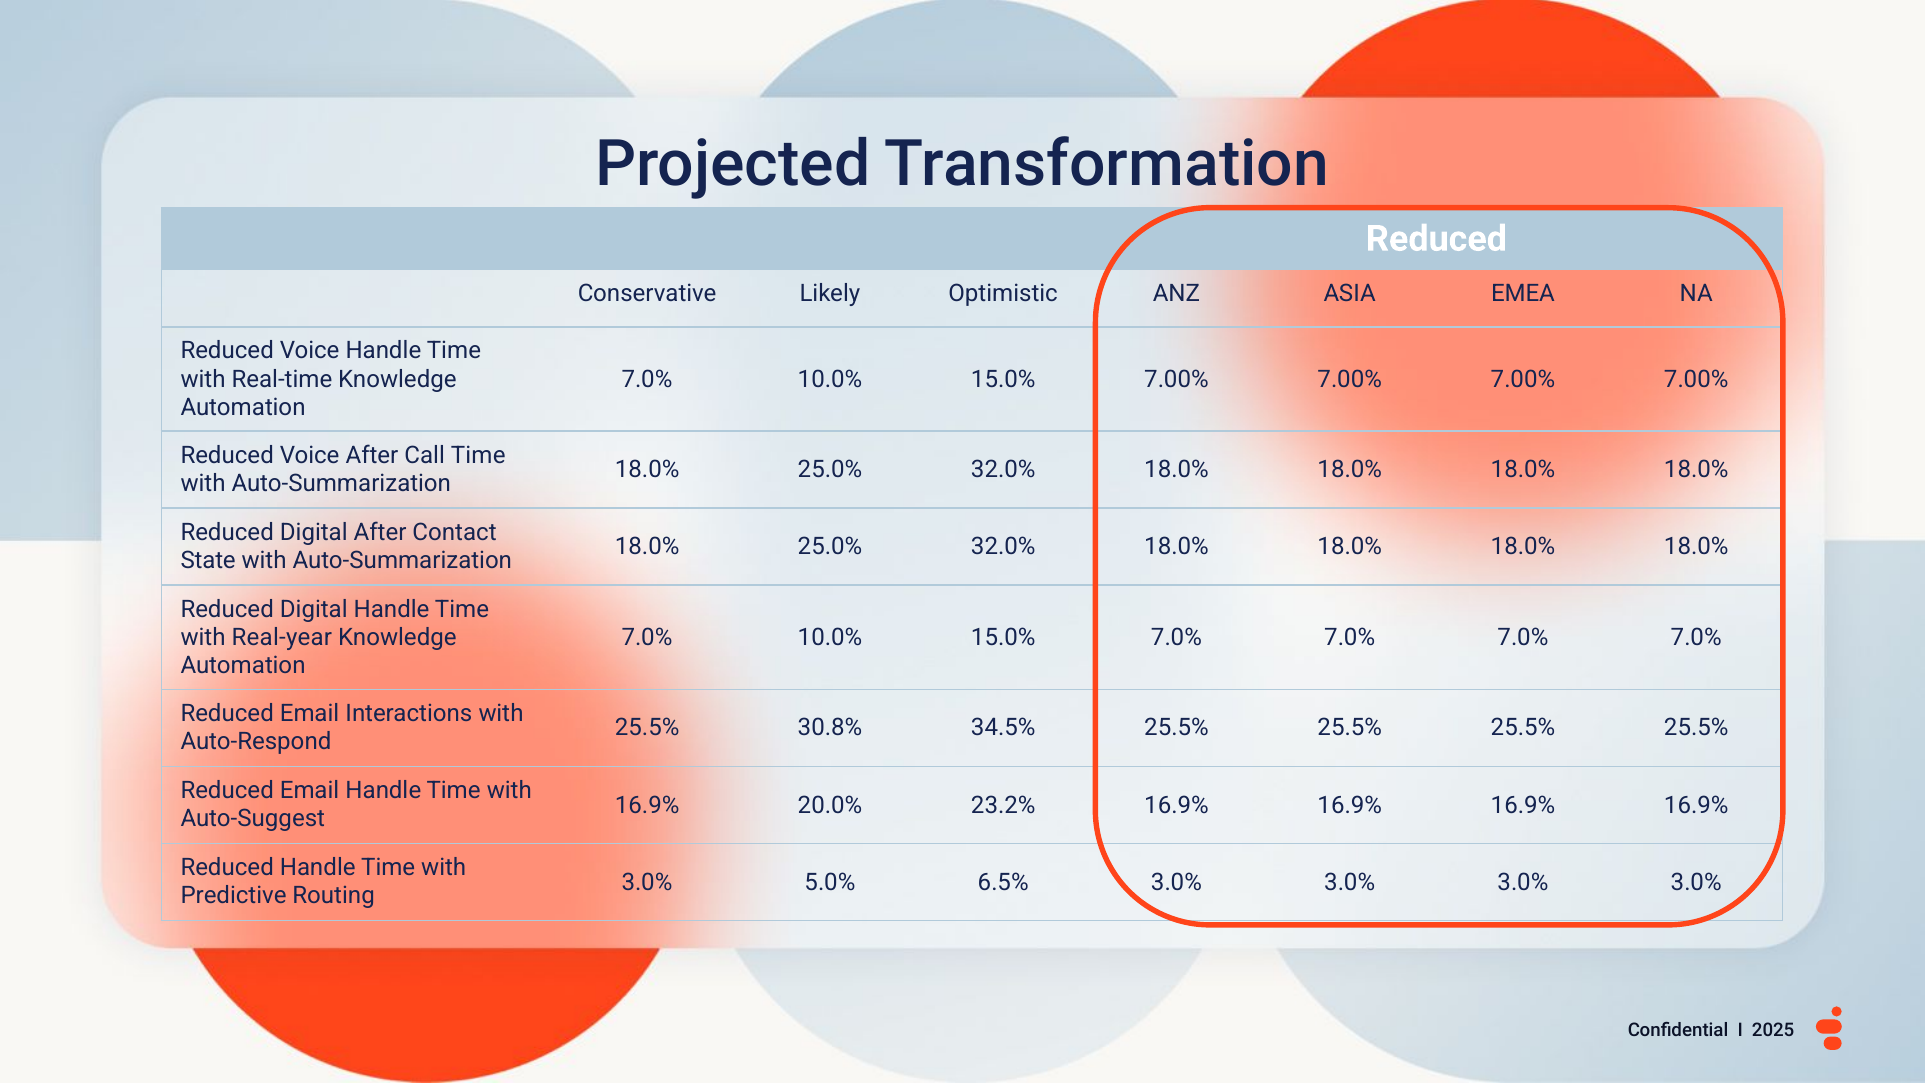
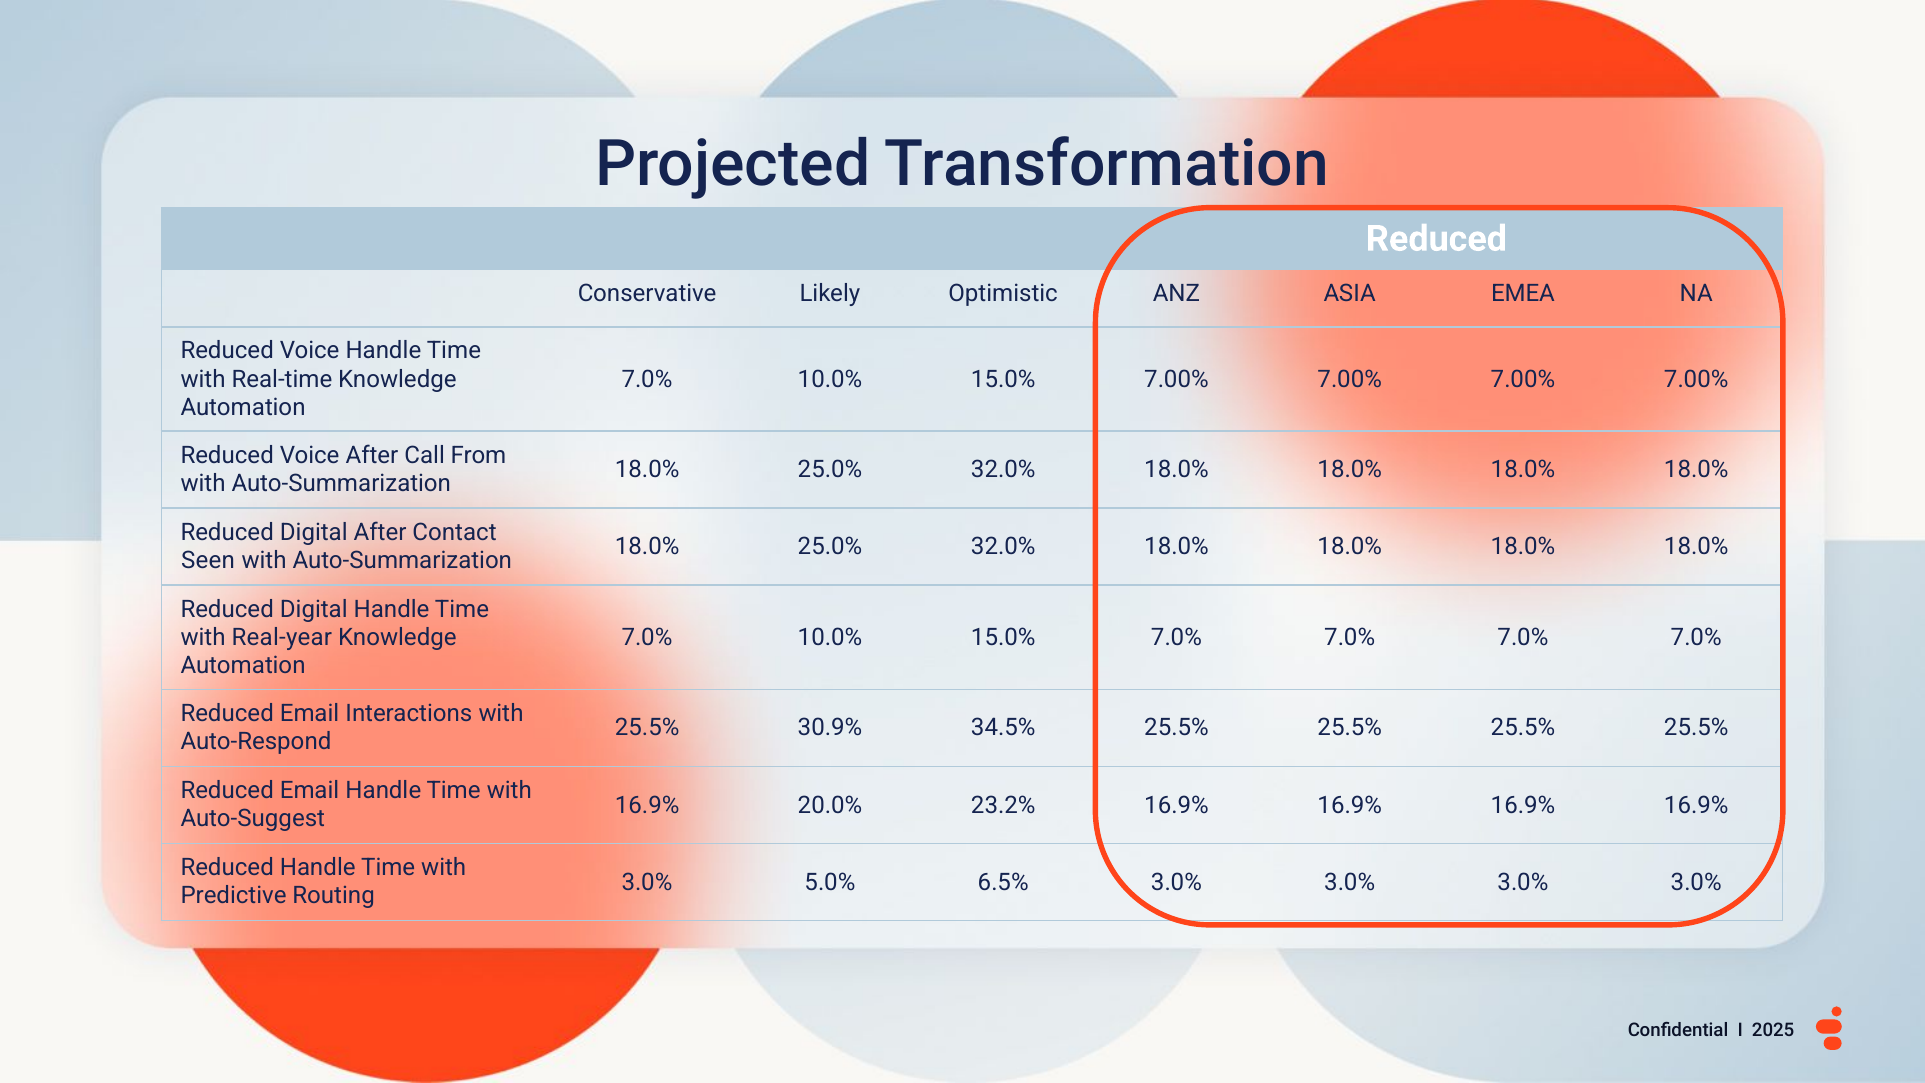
Call Time: Time -> From (478, 455)
State: State -> Seen (208, 560)
30.8%: 30.8% -> 30.9% (830, 728)
